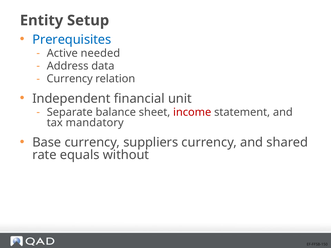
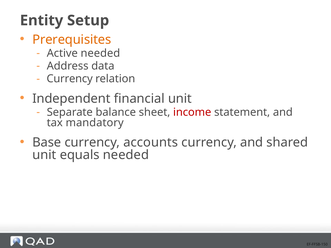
Prerequisites colour: blue -> orange (72, 40)
suppliers: suppliers -> accounts (151, 143)
rate: rate -> unit (44, 155)
equals without: without -> needed (126, 155)
